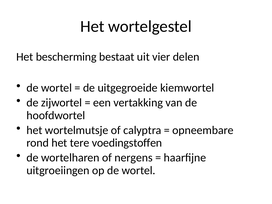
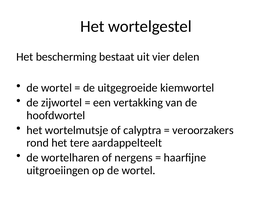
opneembare: opneembare -> veroorzakers (203, 130)
voedingstoffen: voedingstoffen -> aardappelteelt (127, 143)
